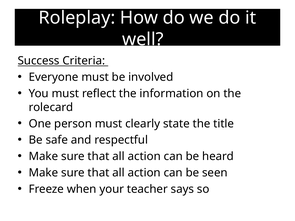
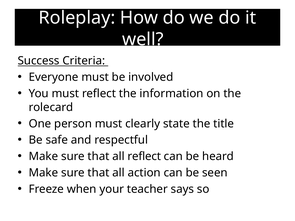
action: action -> reflect (144, 157)
